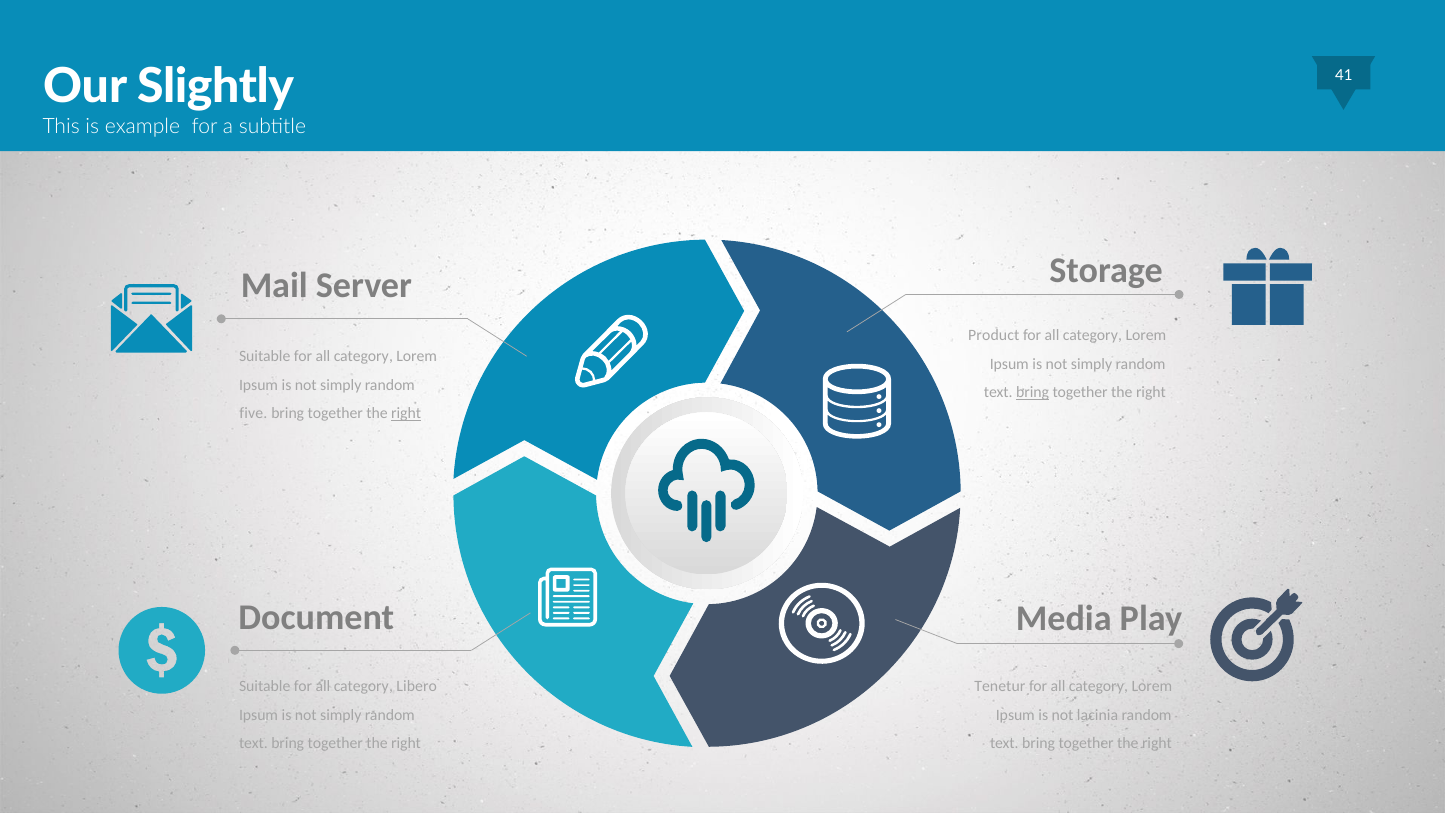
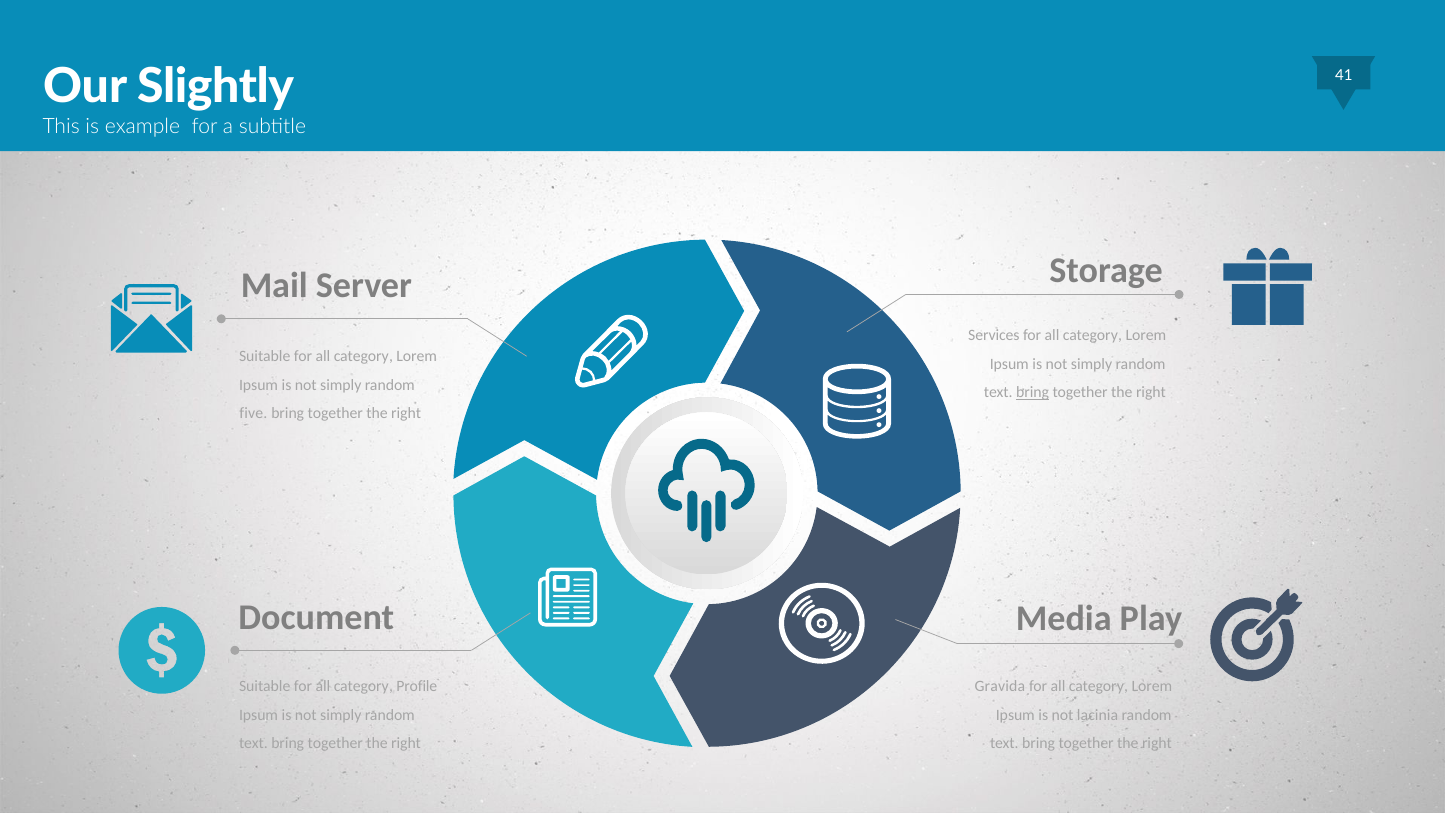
Product: Product -> Services (994, 335)
right underline: present -> none (406, 413)
Libero: Libero -> Profile (417, 686)
Tenetur: Tenetur -> Gravida (1000, 686)
